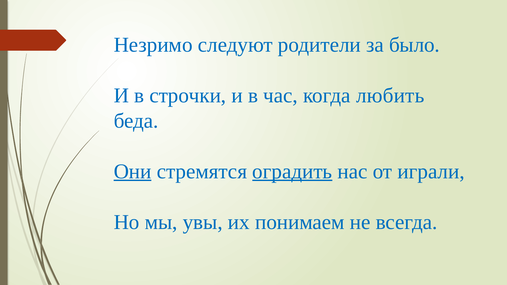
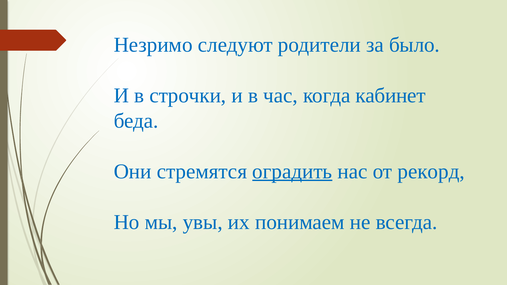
любить: любить -> кабинет (390, 95)
Они underline: present -> none (133, 171)
играли: играли -> рекорд (431, 171)
